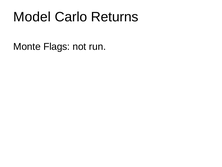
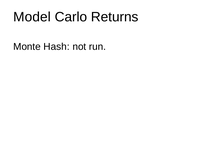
Flags: Flags -> Hash (57, 47)
